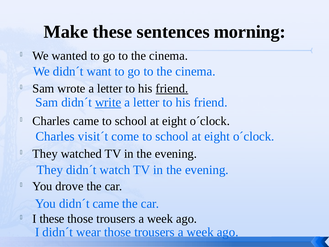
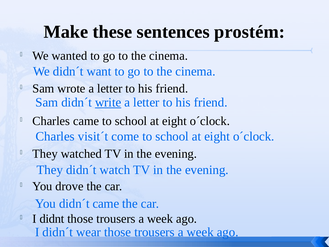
morning: morning -> prostém (250, 32)
friend underline: present -> none (172, 88)
I these: these -> didnt (52, 219)
